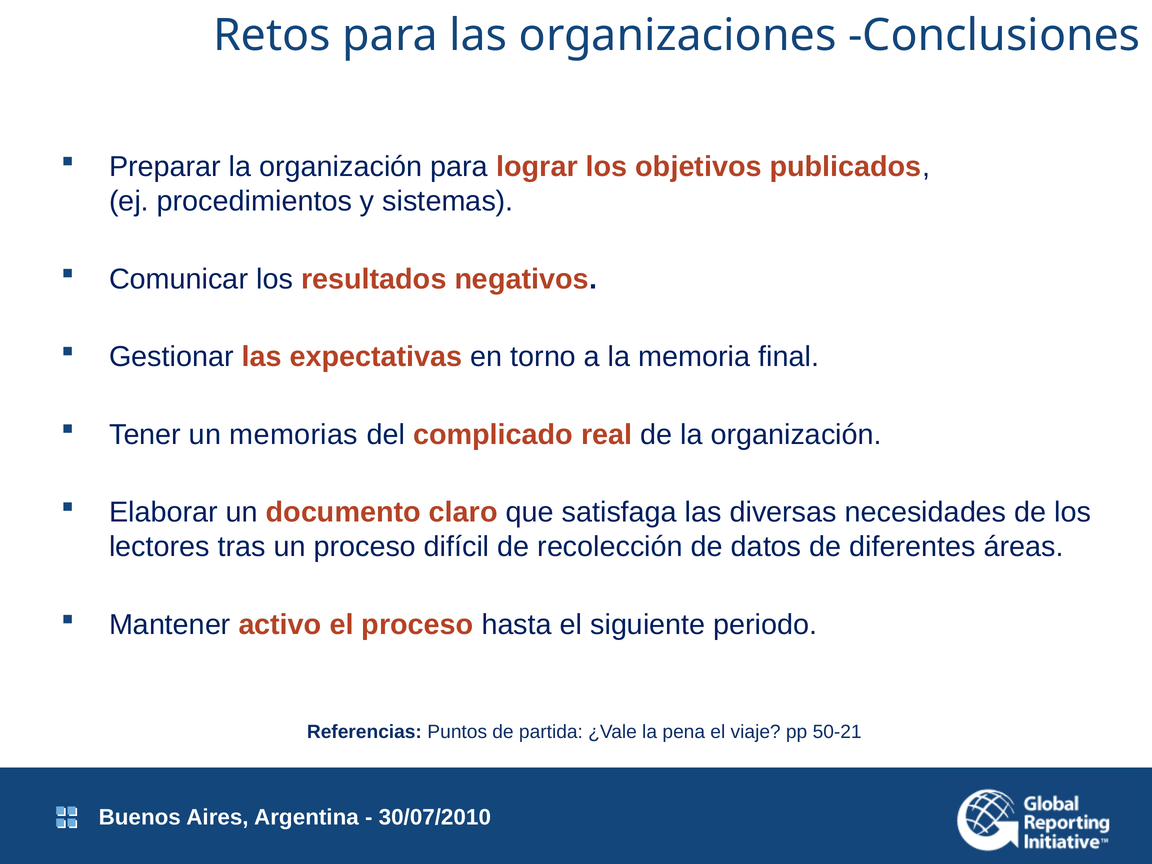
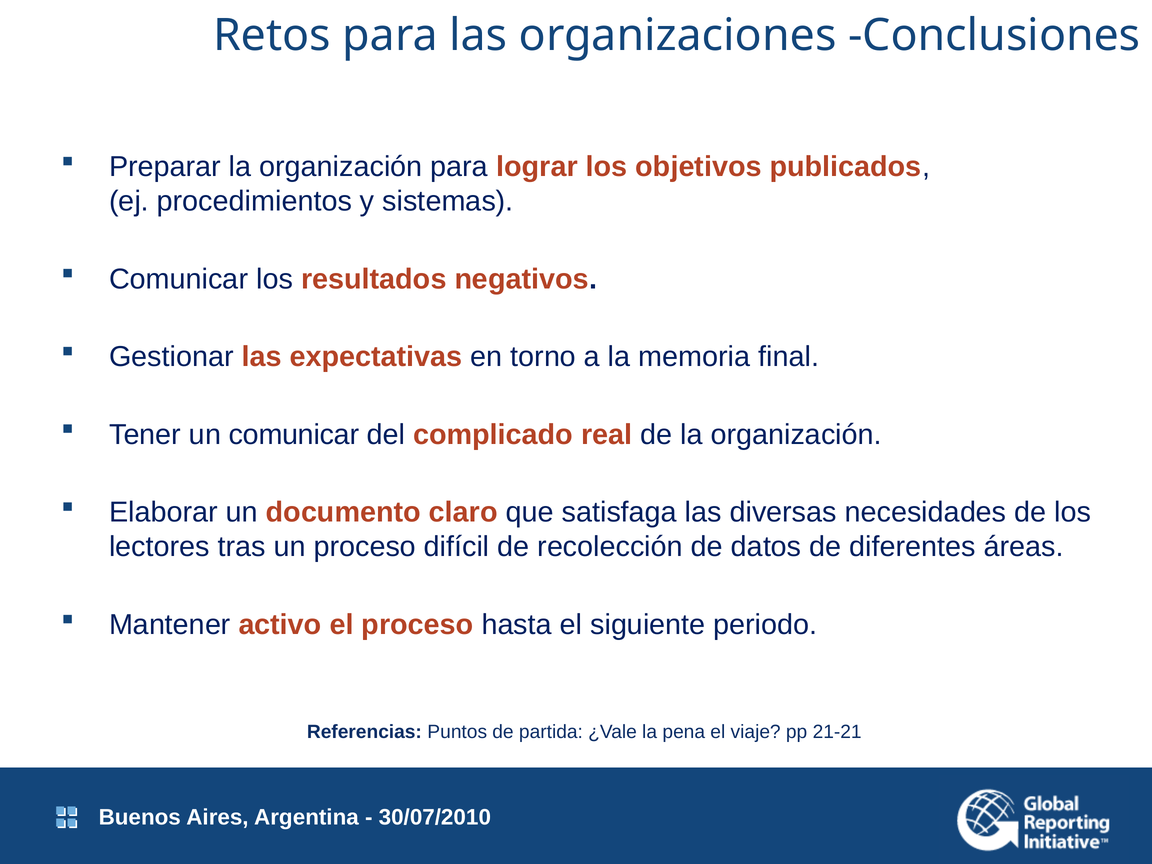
un memorias: memorias -> comunicar (294, 435)
50-21: 50-21 -> 21-21 (837, 732)
